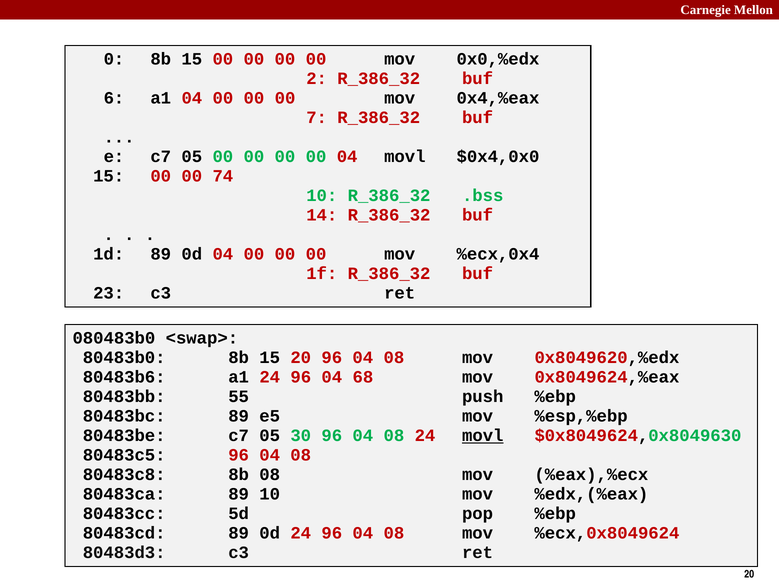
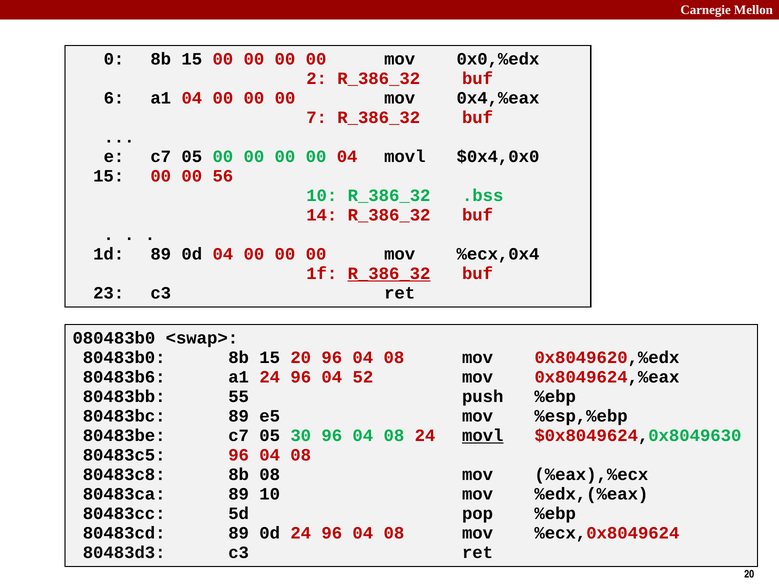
74: 74 -> 56 (223, 176)
R_386_32 underline: none -> present (389, 274)
68: 68 -> 52 (363, 377)
